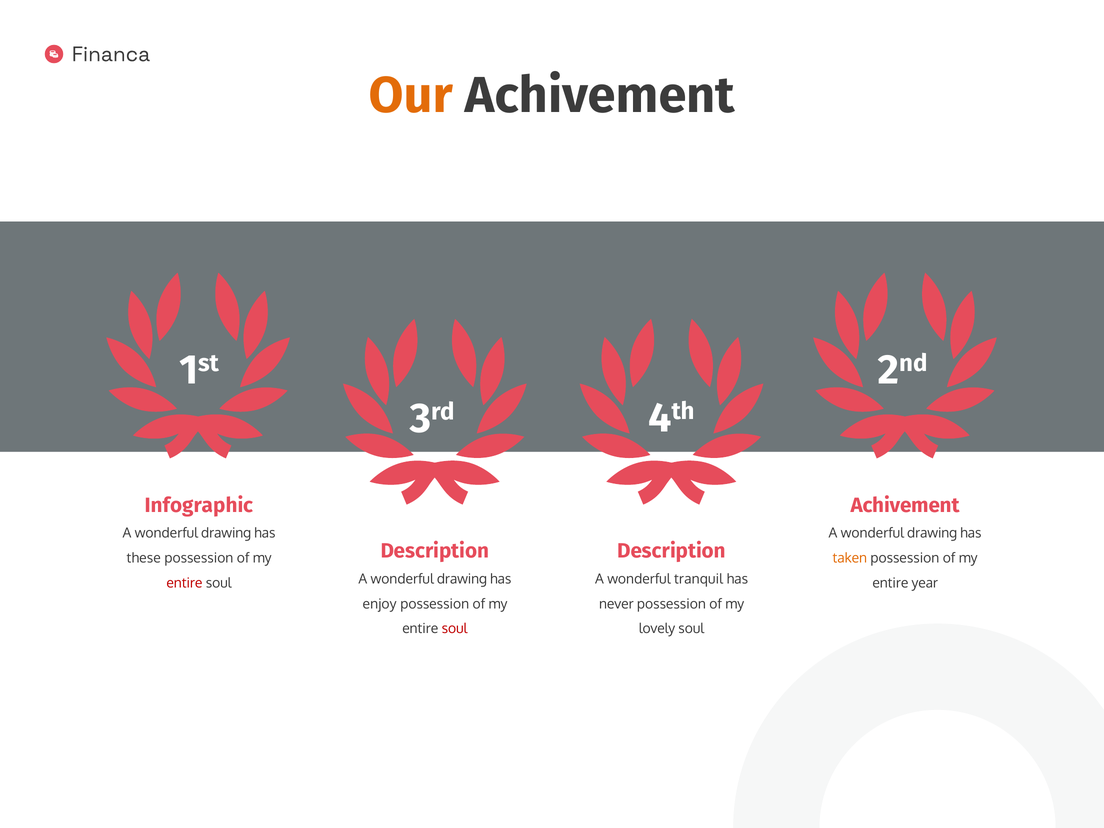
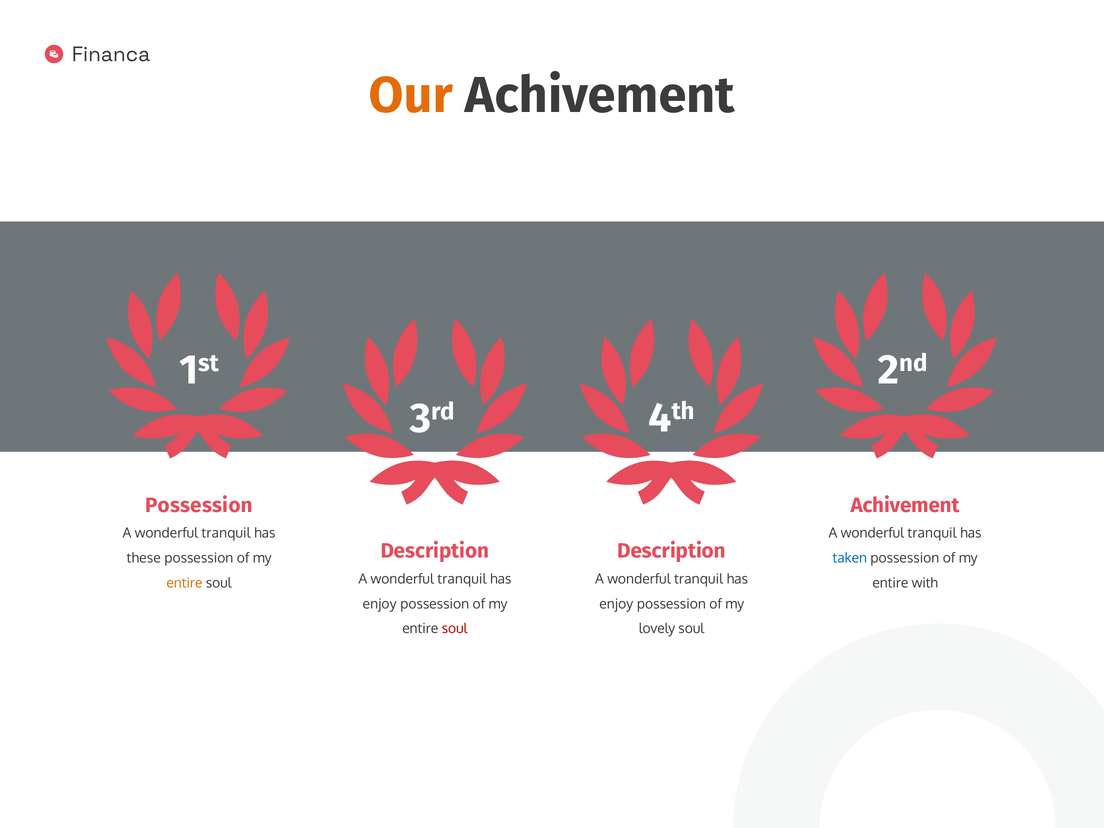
Infographic: Infographic -> Possession (199, 505)
drawing: drawing -> tranquil (226, 533)
drawing: drawing -> tranquil (932, 533)
taken colour: orange -> blue (850, 558)
drawing: drawing -> tranquil (462, 579)
entire colour: red -> orange (184, 583)
year: year -> with (925, 583)
never: never -> enjoy (616, 604)
